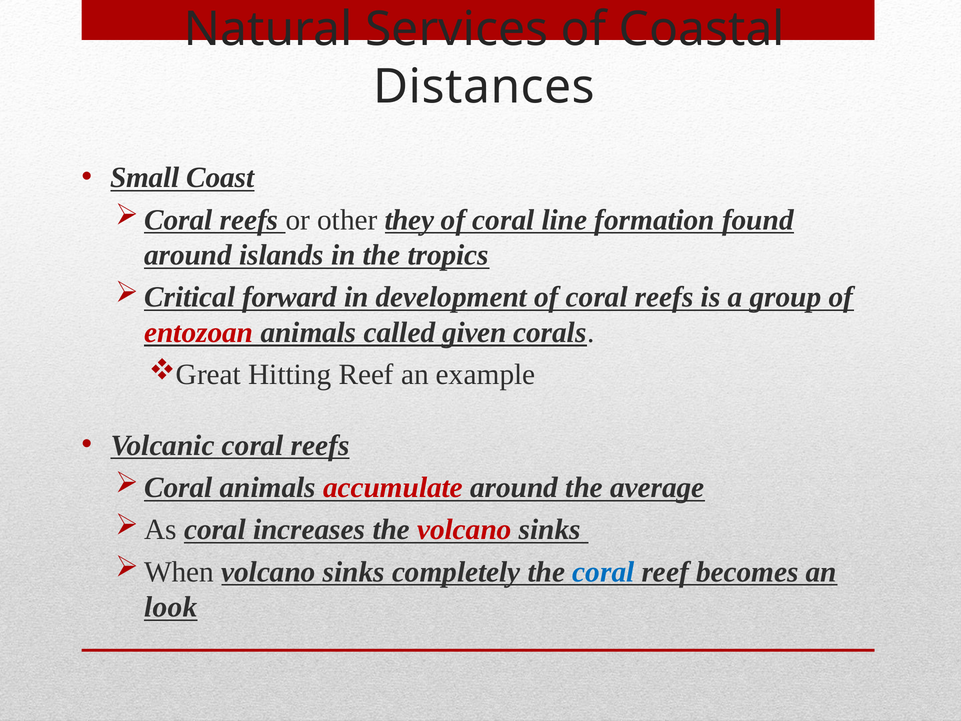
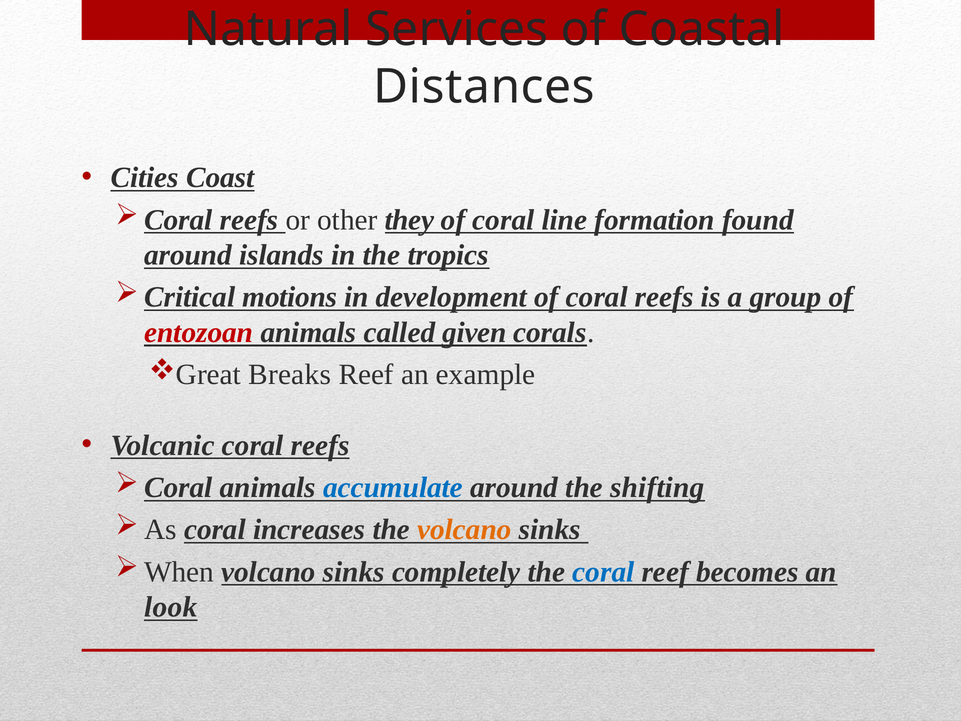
Small: Small -> Cities (145, 178)
forward: forward -> motions (290, 297)
Hitting: Hitting -> Breaks (290, 375)
accumulate colour: red -> blue (393, 487)
average: average -> shifting (657, 487)
volcano colour: red -> orange (464, 530)
